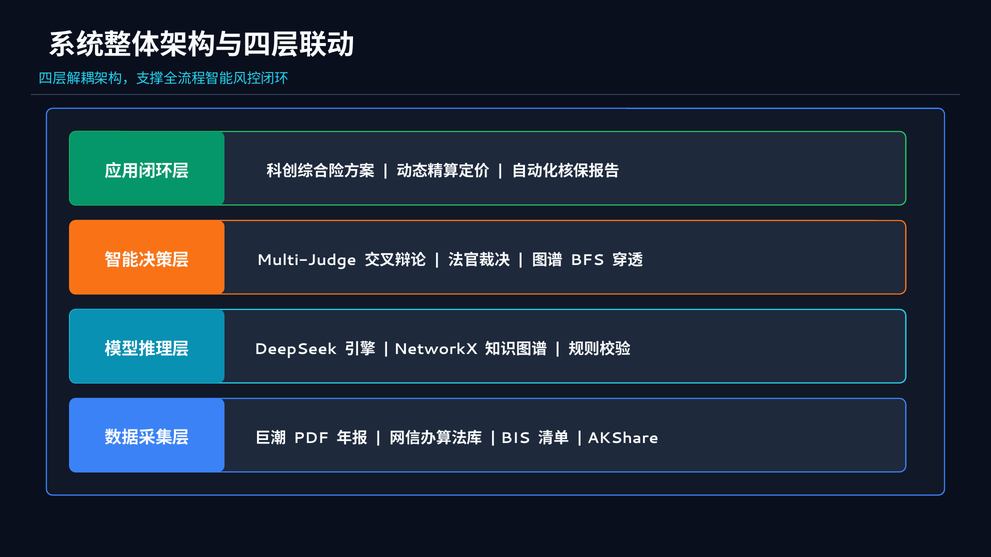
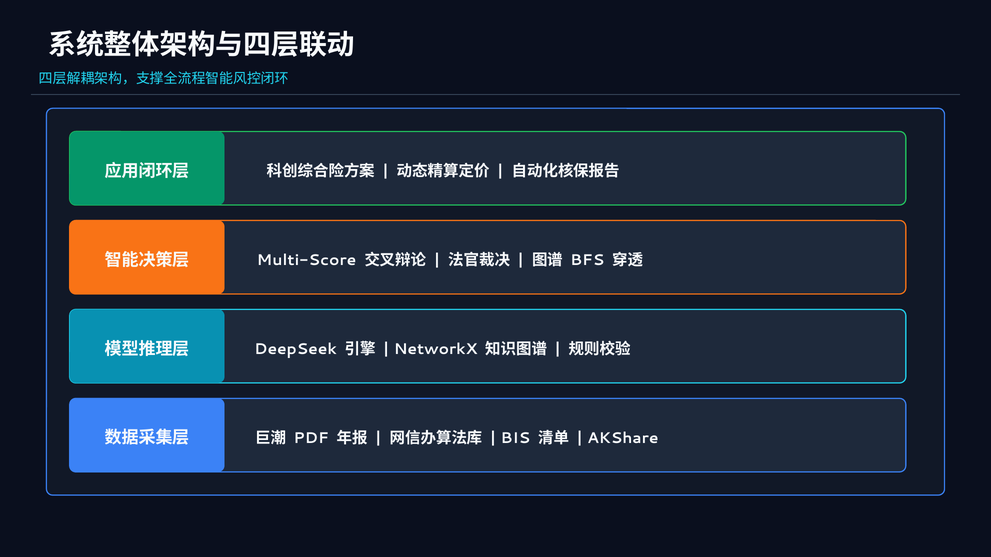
Multi-Judge: Multi-Judge -> Multi-Score (307, 260)
